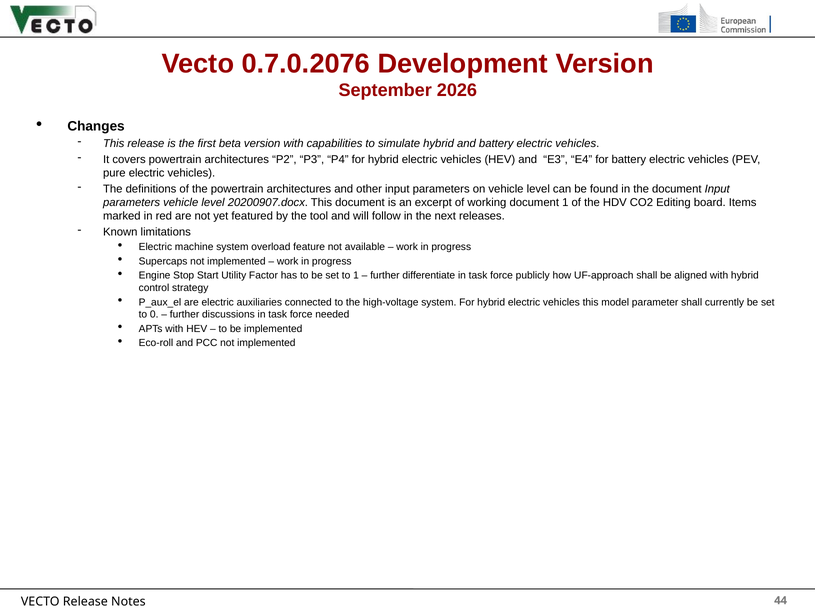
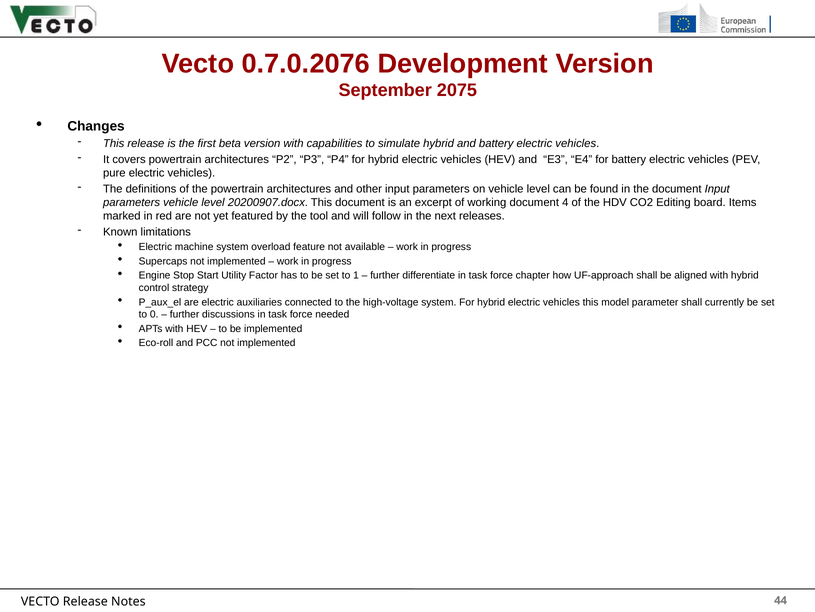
2026: 2026 -> 2075 (457, 90)
document 1: 1 -> 4 (565, 202)
publicly: publicly -> chapter (533, 275)
